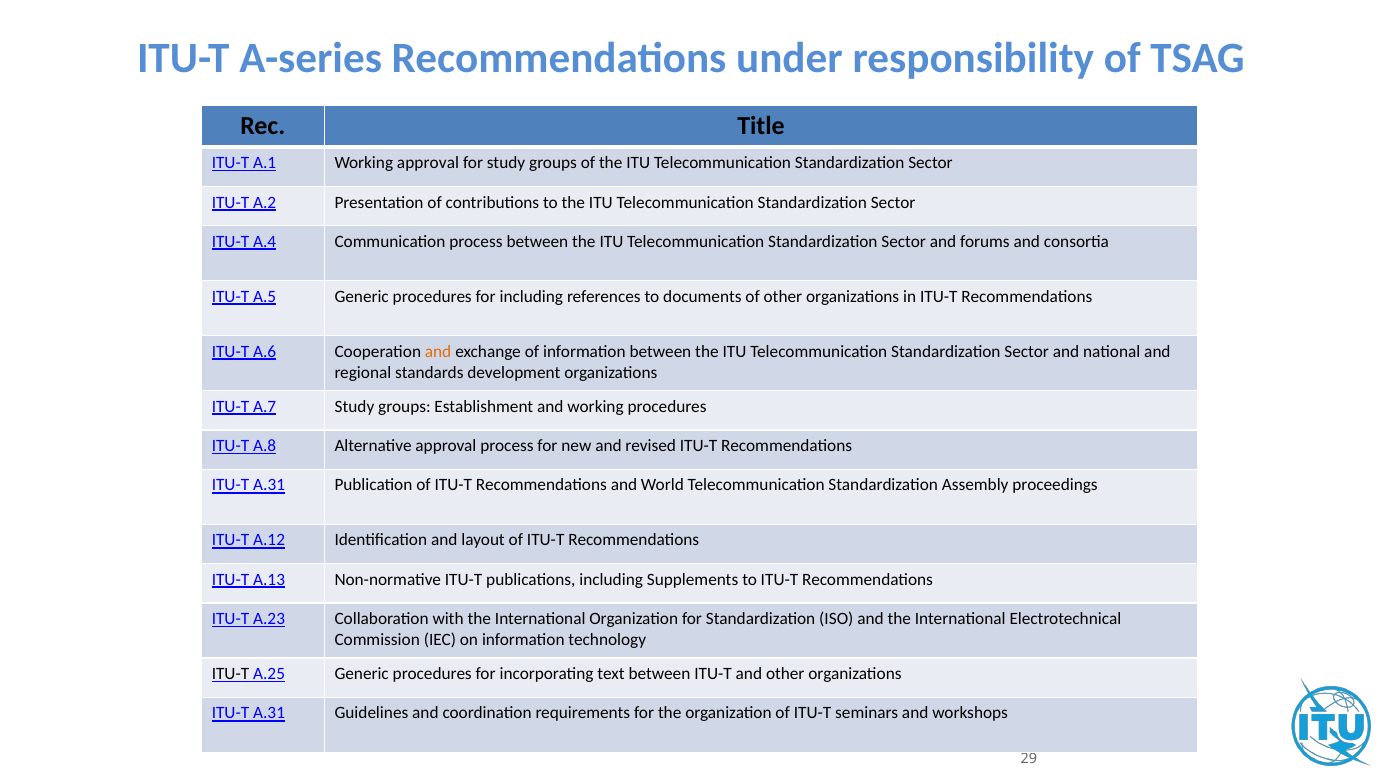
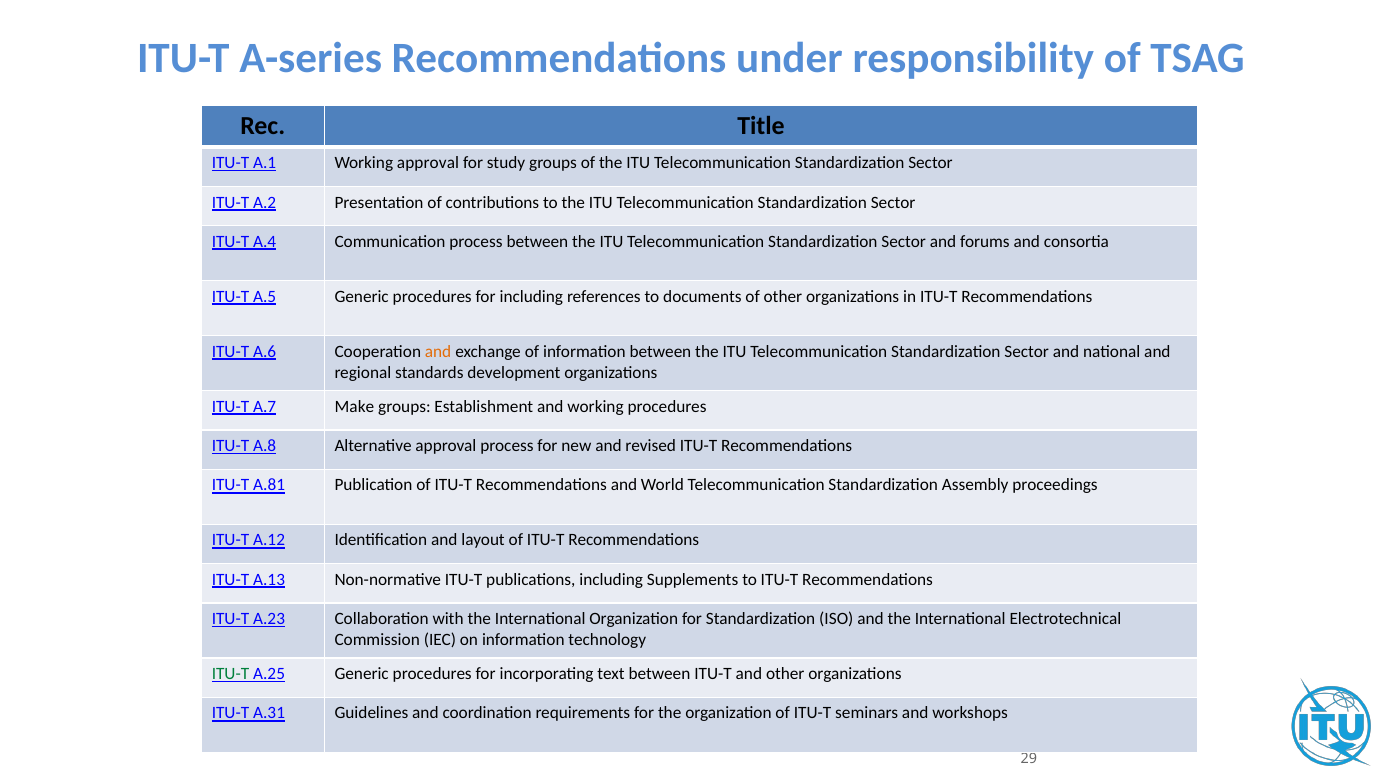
A.7 Study: Study -> Make (354, 407)
A.31: A.31 -> A.81 (269, 485)
ITU-T colour: black -> green (230, 674)
